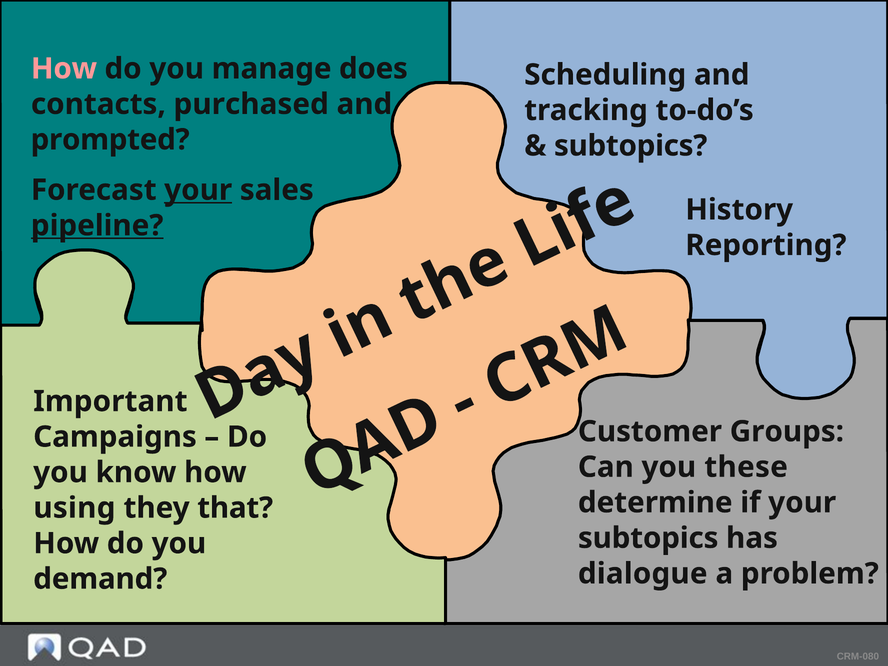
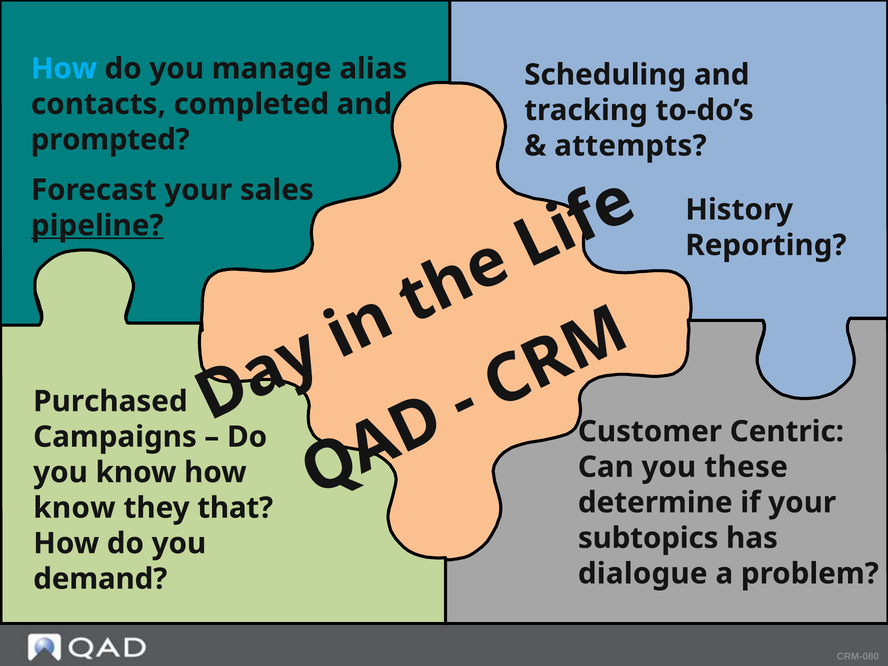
How colour: pink -> light blue (64, 69)
does: does -> alias (373, 69)
purchased: purchased -> completed (251, 104)
subtopics: subtopics -> attempts (630, 146)
your underline: present -> none (198, 190)
Important: Important -> Purchased (110, 401)
Groups: Groups -> Centric (787, 432)
using: using -> know (74, 508)
